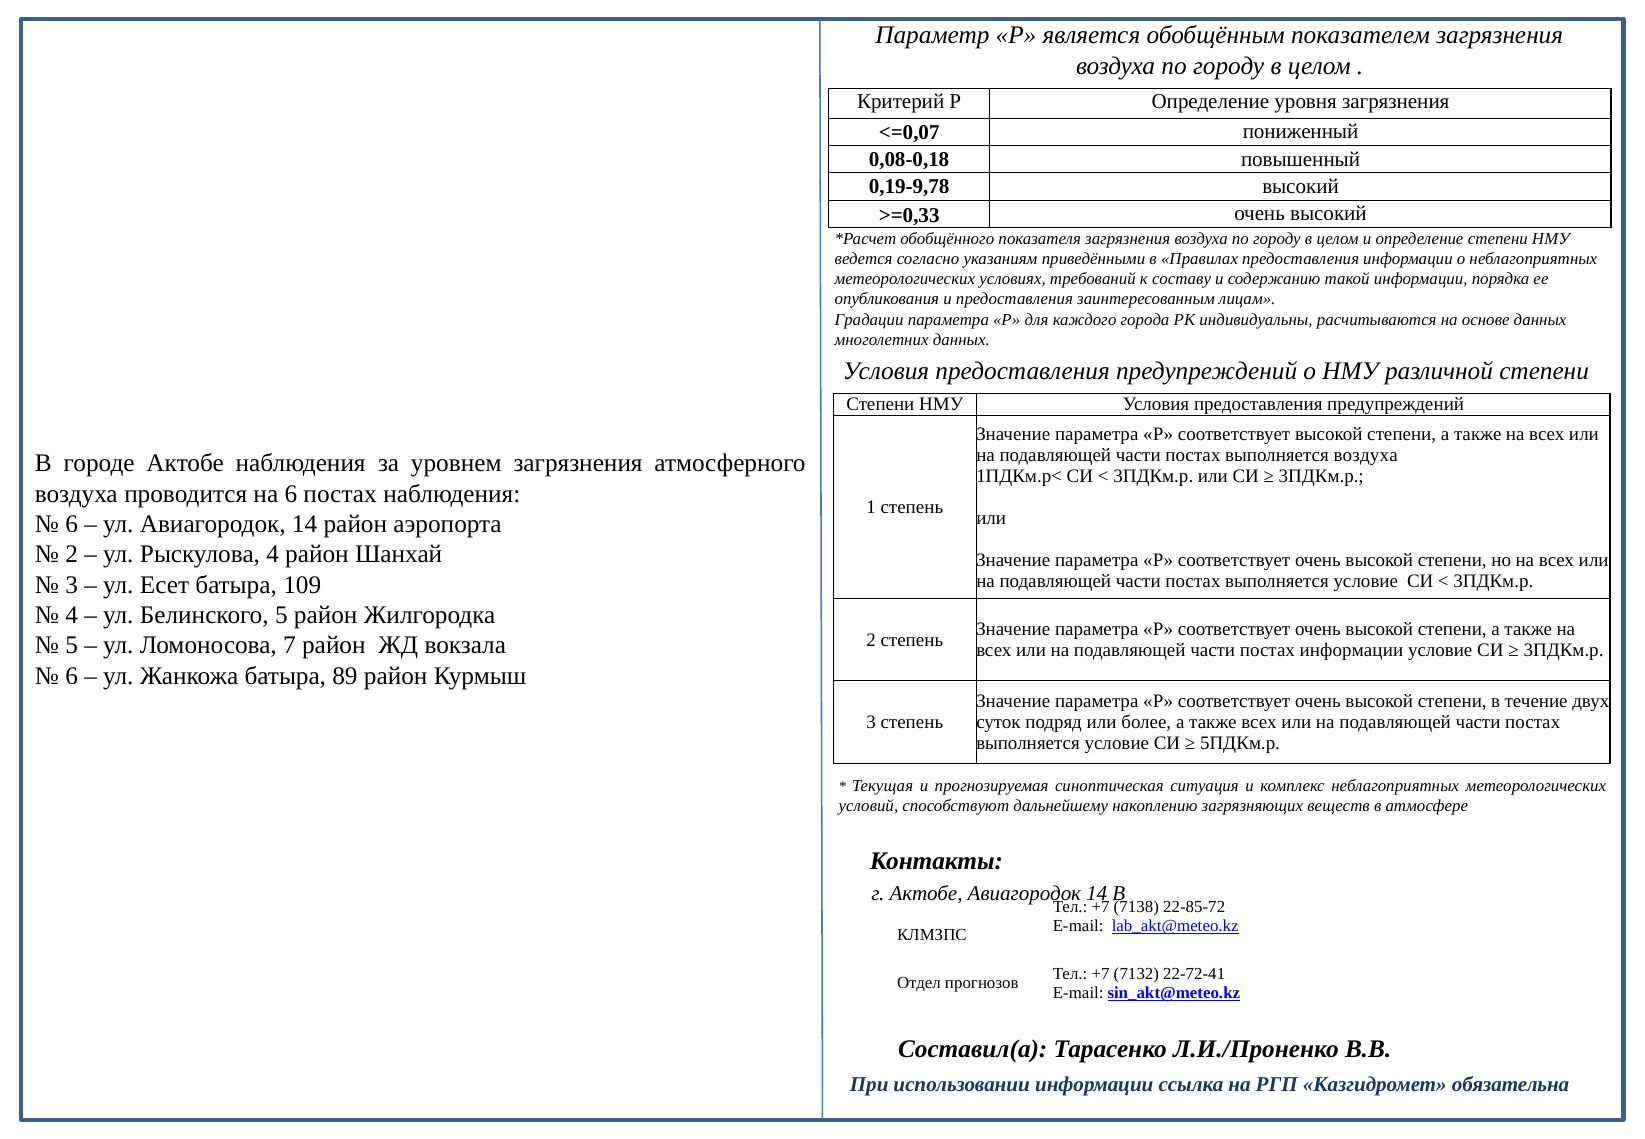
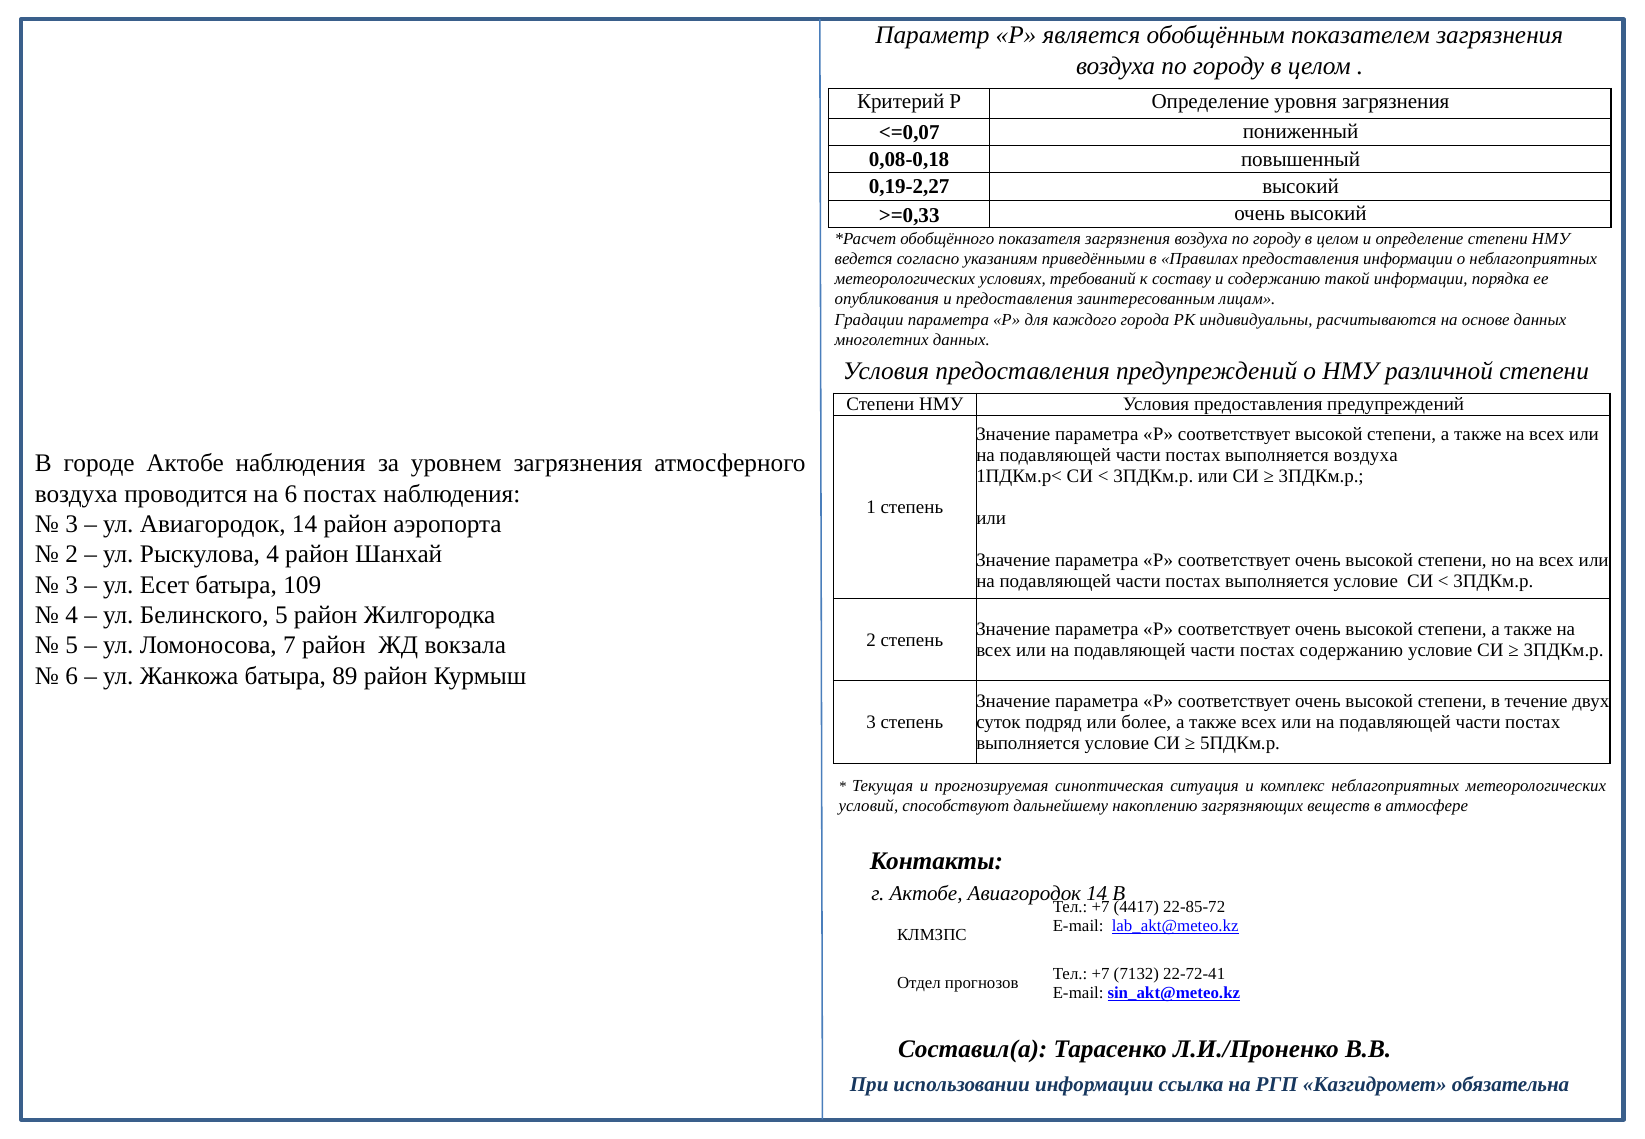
0,19-9,78: 0,19-9,78 -> 0,19-2,27 (909, 187)
6: 6 -> 3 (72, 524)
постах информации: информации -> содержанию (1351, 650)
7138: 7138 -> 4417 (1136, 907)
